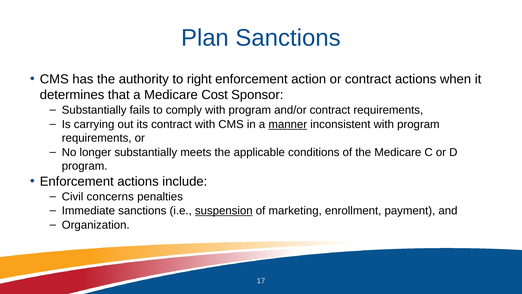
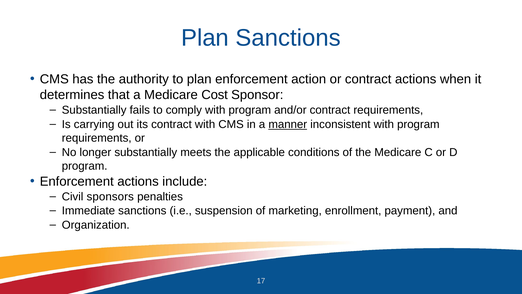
to right: right -> plan (199, 79)
concerns: concerns -> sponsors (110, 196)
suspension underline: present -> none (224, 211)
